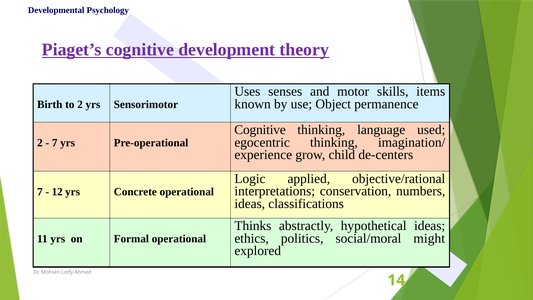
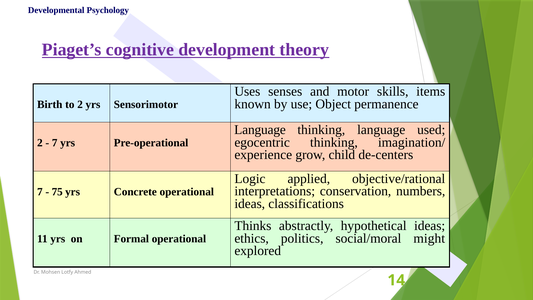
Cognitive: Cognitive -> Language (260, 130)
12: 12 -> 75 (57, 192)
